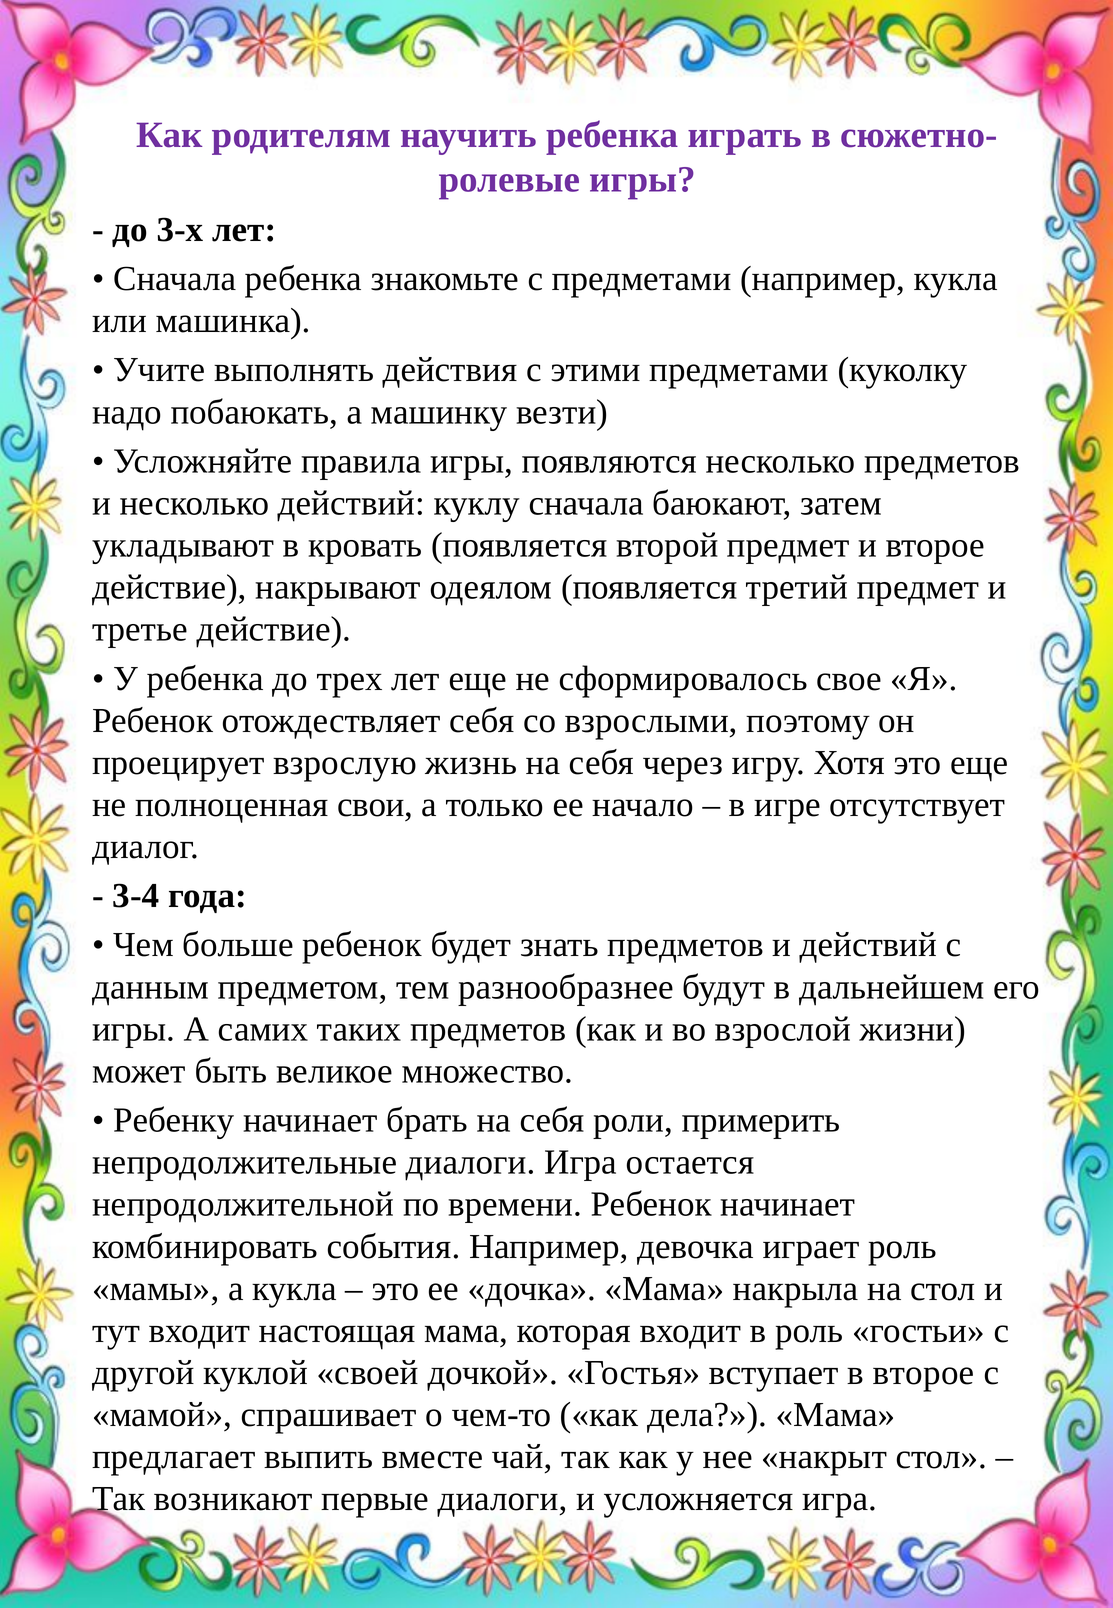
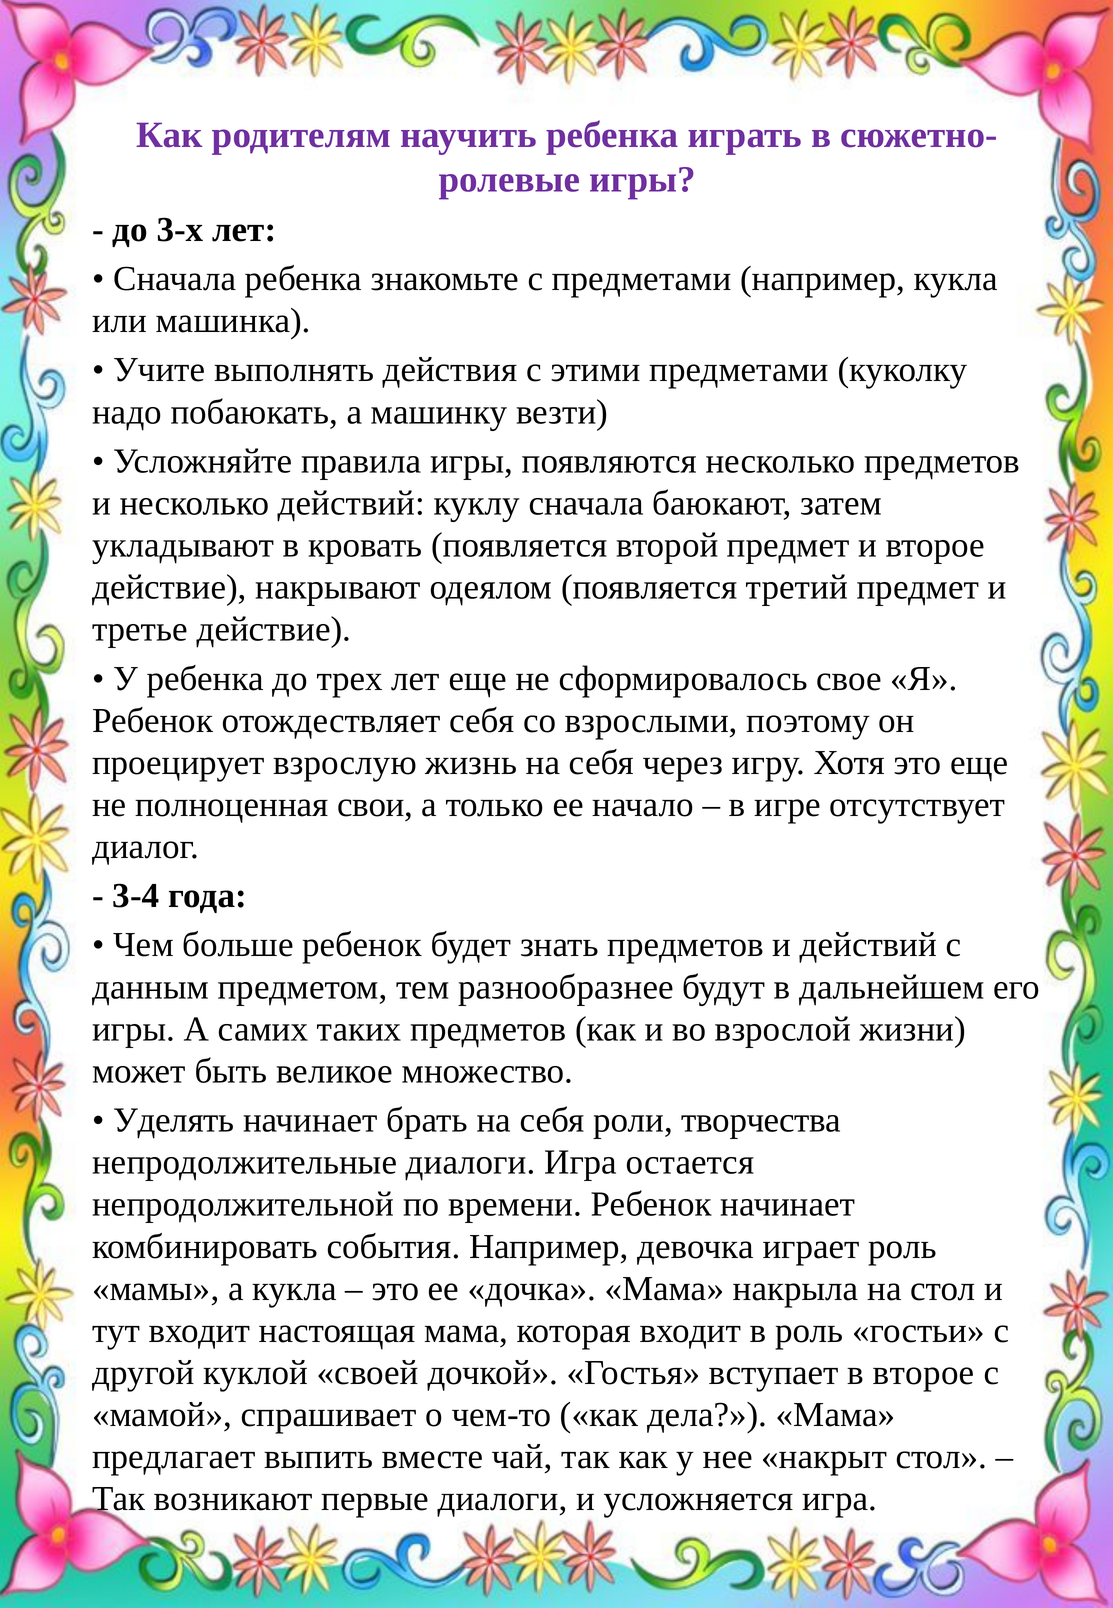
Ребенку: Ребенку -> Уделять (174, 1120)
примерить: примерить -> творчества (761, 1120)
